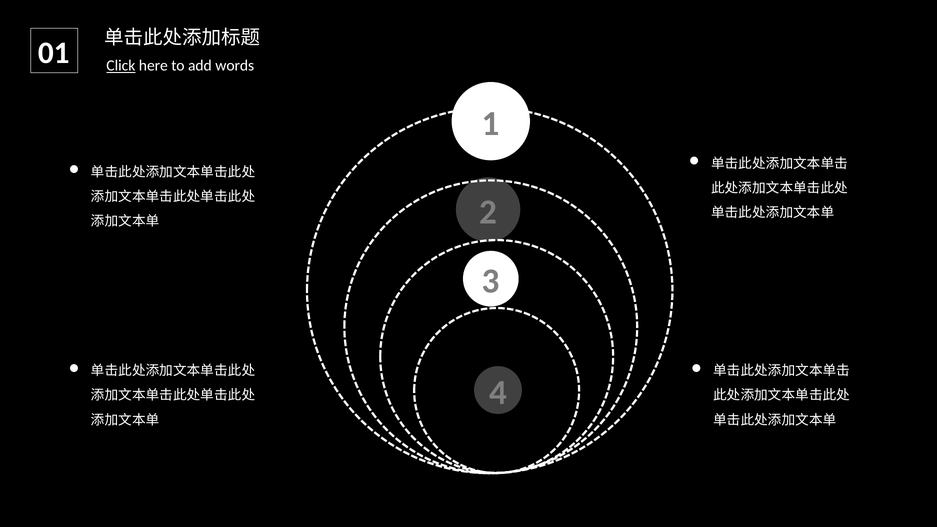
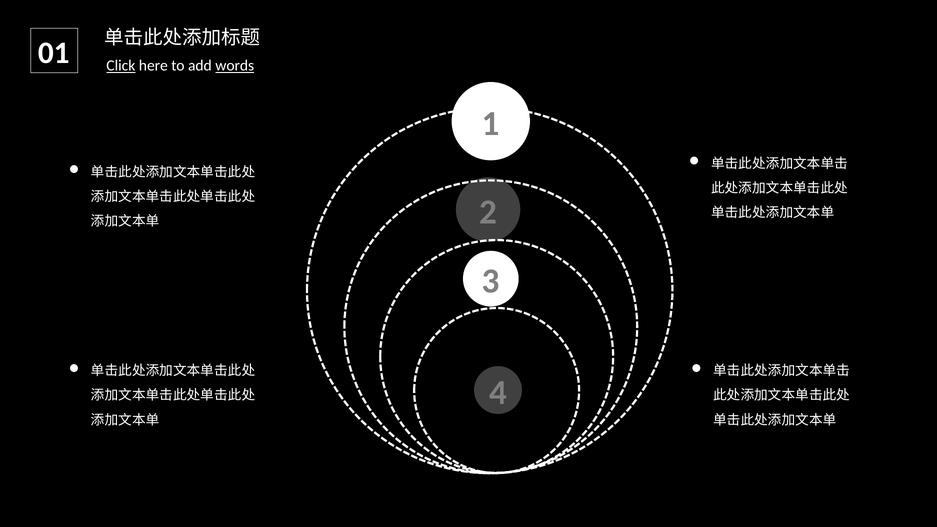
words underline: none -> present (235, 66)
